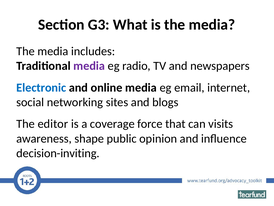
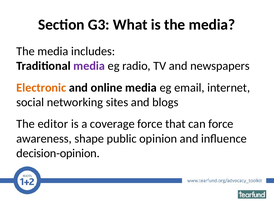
Electronic colour: blue -> orange (41, 87)
can visits: visits -> force (221, 124)
decision-inviting: decision-inviting -> decision-opinion (58, 153)
